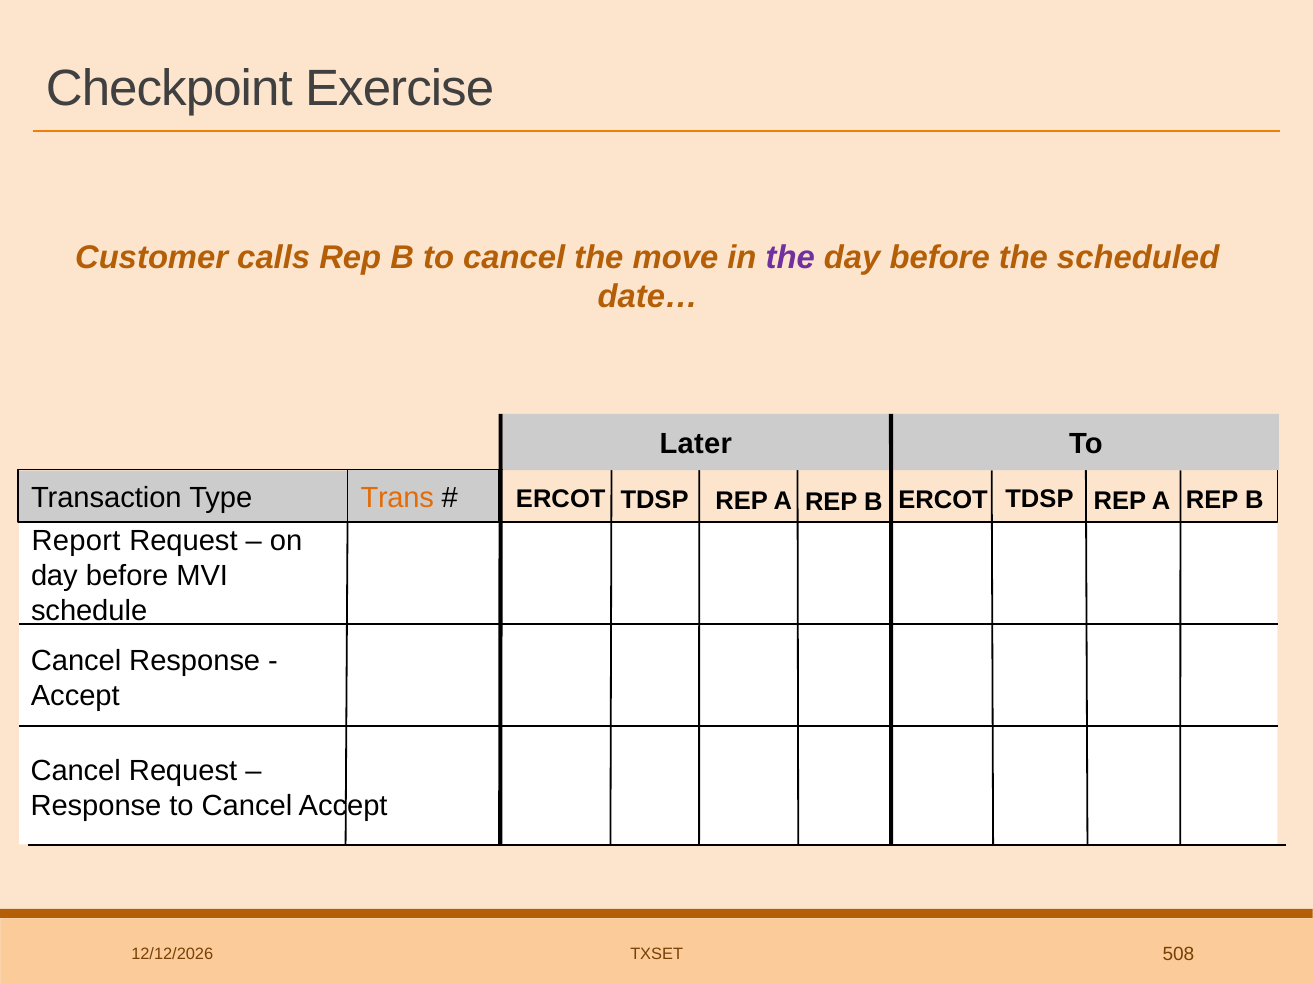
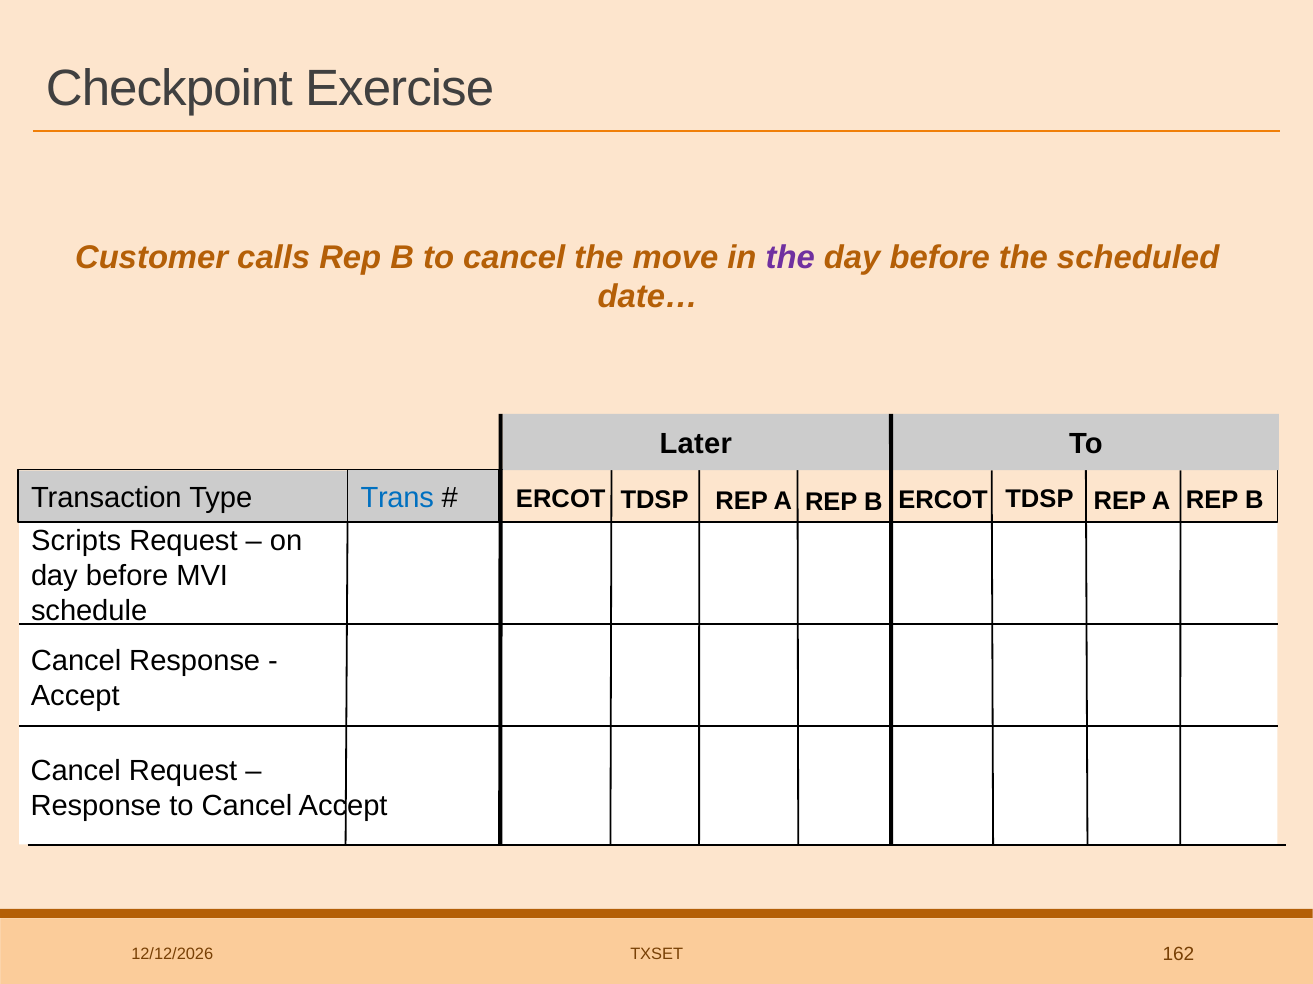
Trans colour: orange -> blue (397, 498)
Report: Report -> Scripts (76, 542)
508: 508 -> 162 (1178, 955)
